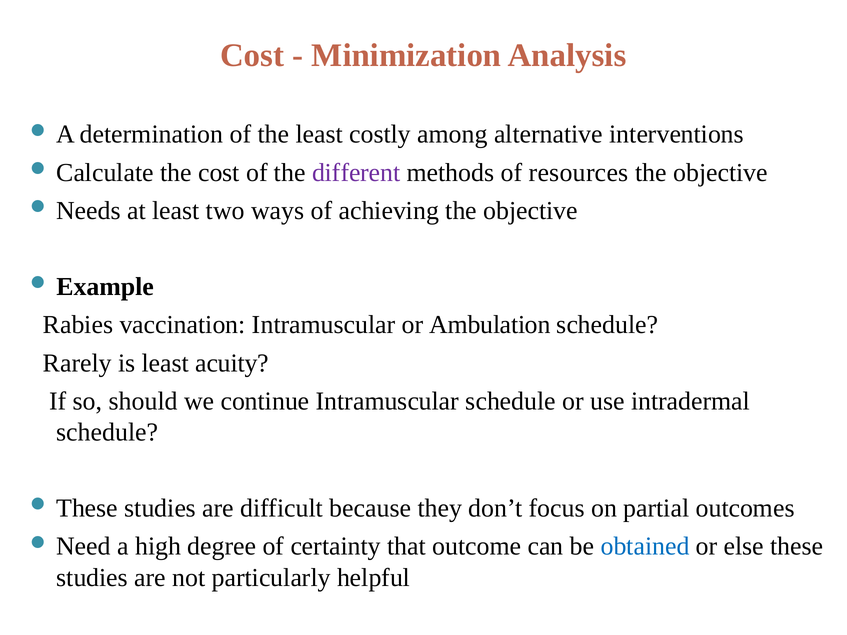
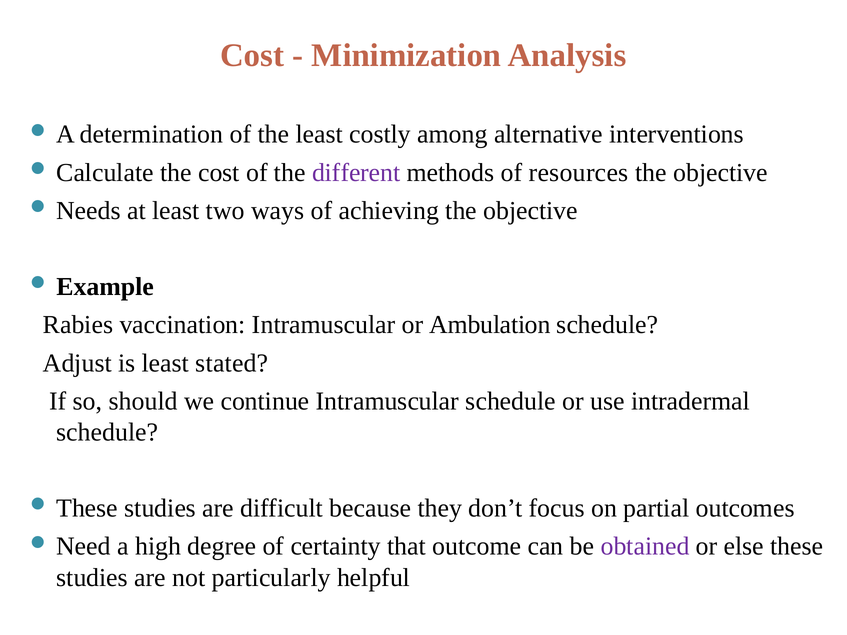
Rarely: Rarely -> Adjust (77, 363)
acuity: acuity -> stated (232, 363)
obtained colour: blue -> purple (645, 547)
